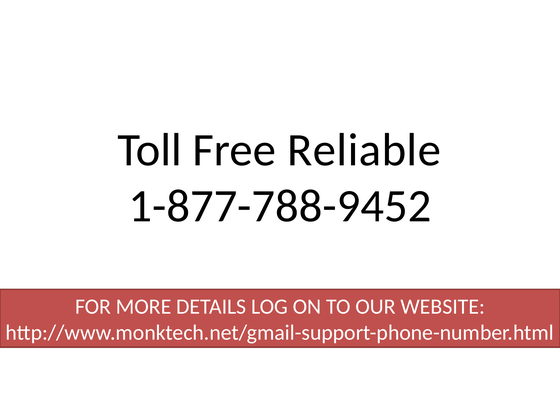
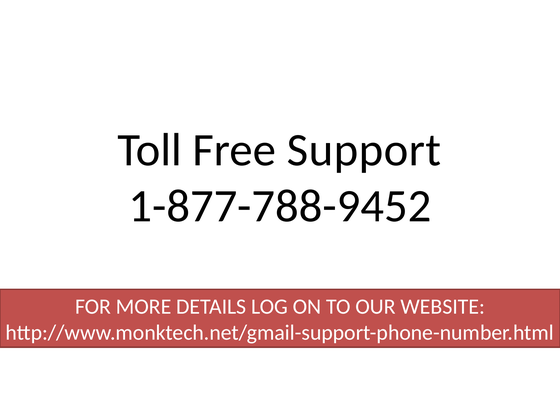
Reliable: Reliable -> Support (364, 150)
